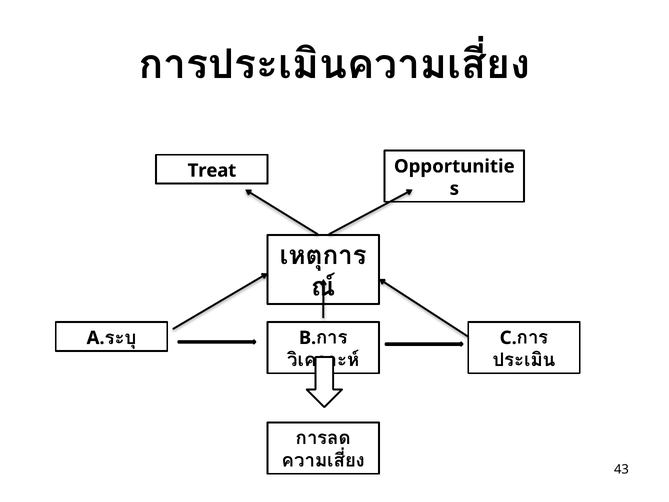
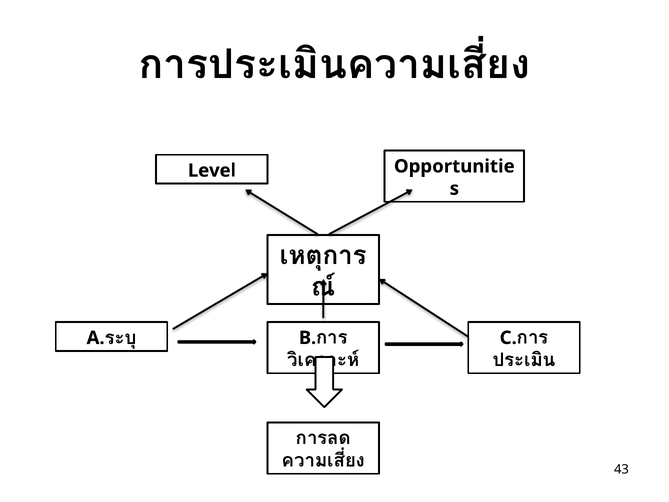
Treat: Treat -> Level (212, 170)
